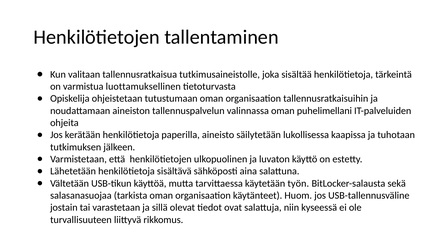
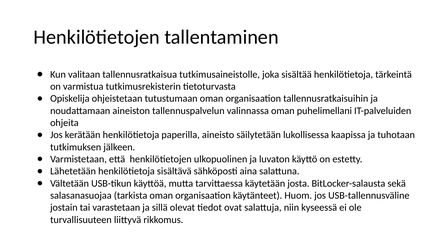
luottamuksellinen: luottamuksellinen -> tutkimusrekisterin (143, 87)
työn: työn -> josta (298, 183)
